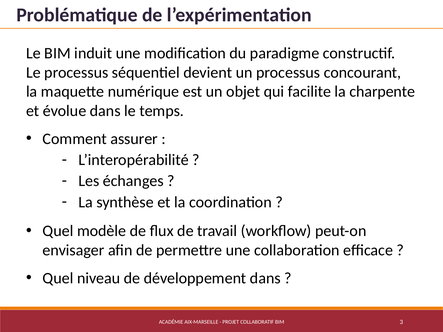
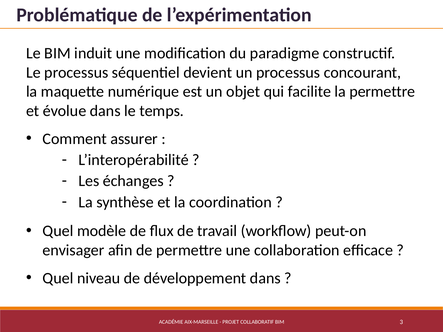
la charpente: charpente -> permettre (382, 92)
